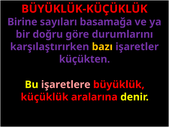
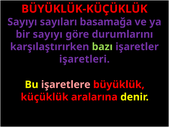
Birine: Birine -> Sayıyı (22, 22)
bir doğru: doğru -> sayıyı (48, 34)
bazı colour: yellow -> light green (102, 47)
küçükten: küçükten -> işaretleri (84, 59)
